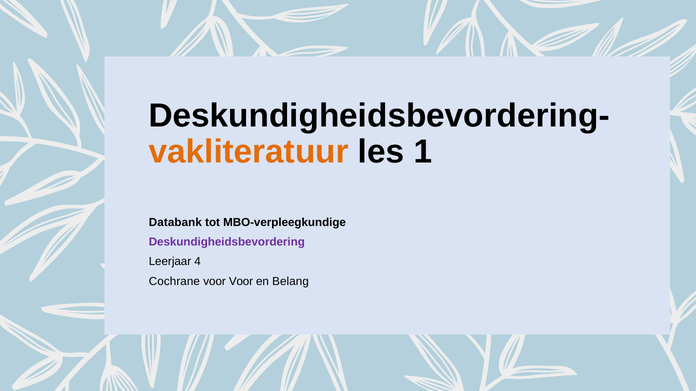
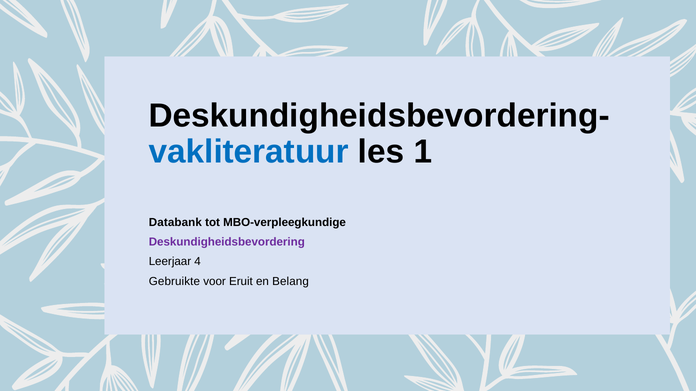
vakliteratuur colour: orange -> blue (249, 152)
Cochrane: Cochrane -> Gebruikte (174, 282)
voor Voor: Voor -> Eruit (241, 282)
